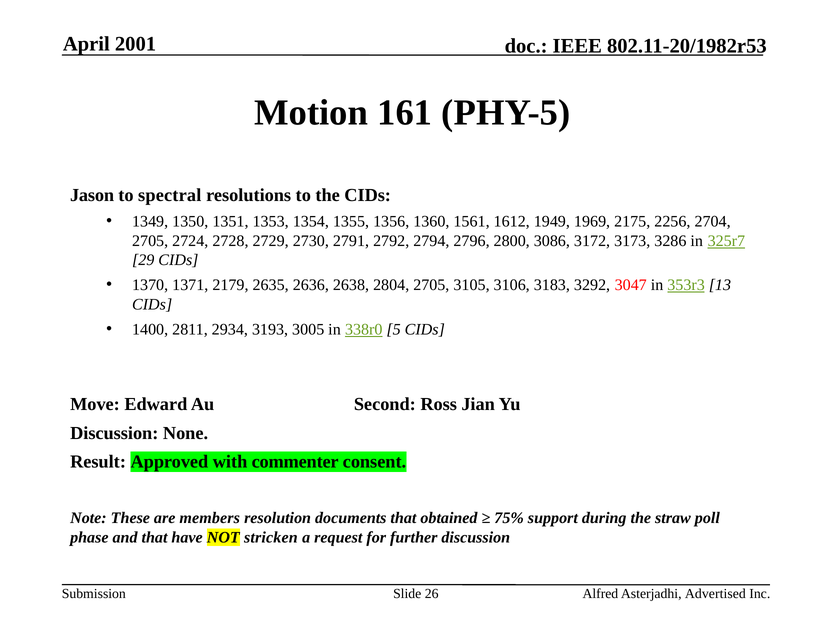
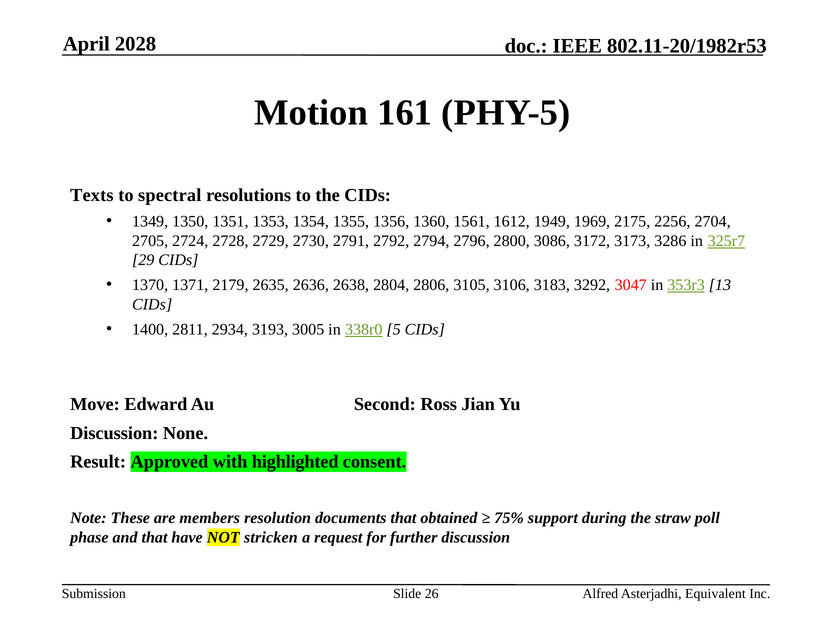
2001: 2001 -> 2028 (136, 44)
Jason: Jason -> Texts (92, 195)
2804 2705: 2705 -> 2806 (431, 285)
commenter: commenter -> highlighted (295, 462)
Advertised: Advertised -> Equivalent (715, 593)
